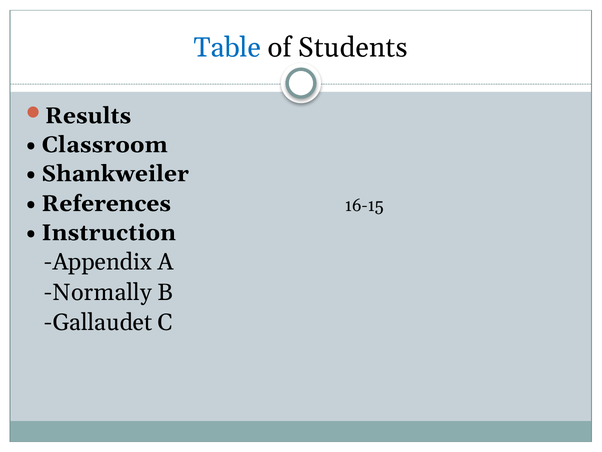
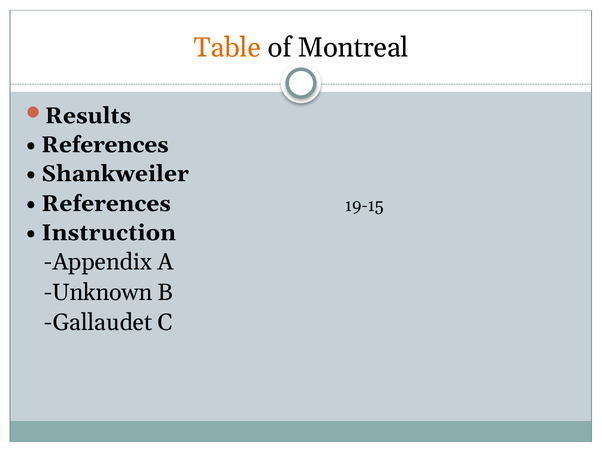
Table colour: blue -> orange (227, 47)
Students: Students -> Montreal (353, 47)
Classroom: Classroom -> References (105, 145)
16-15: 16-15 -> 19-15 (364, 205)
Normally: Normally -> Unknown (98, 292)
